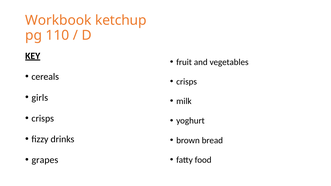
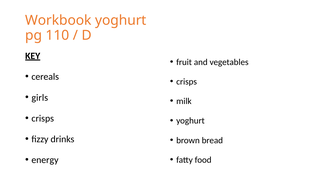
Workbook ketchup: ketchup -> yoghurt (121, 20)
grapes: grapes -> energy (45, 160)
